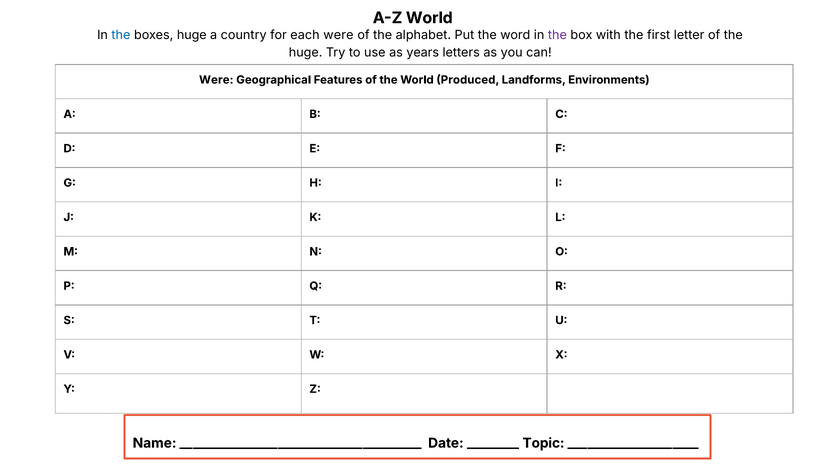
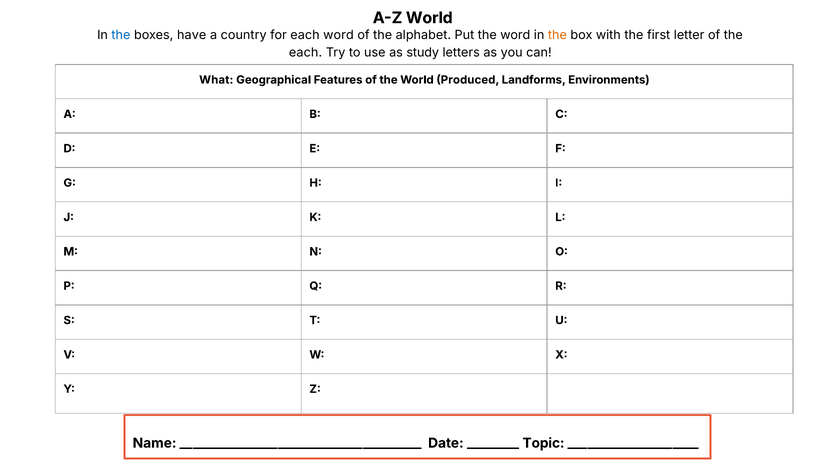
boxes huge: huge -> have (192, 35)
each were: were -> word (338, 35)
the colour: purple -> orange (557, 35)
huge: huge -> each (306, 53)
years: years -> study (423, 53)
Were: Were -> What (216, 80)
